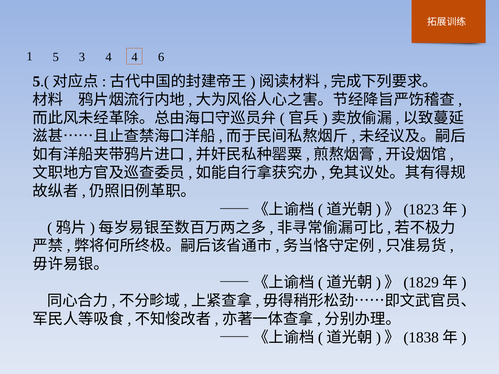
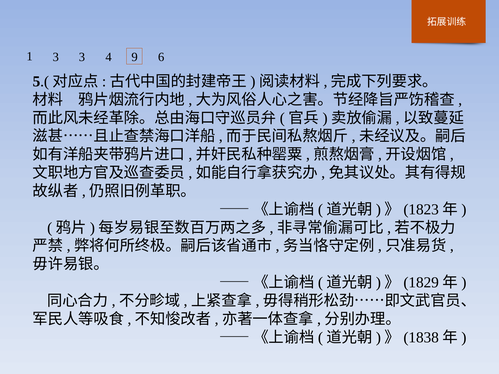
1 5: 5 -> 3 (56, 57)
4 4: 4 -> 9 (135, 57)
